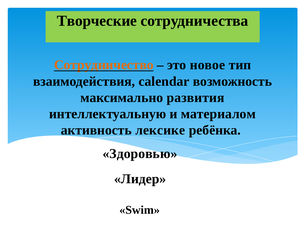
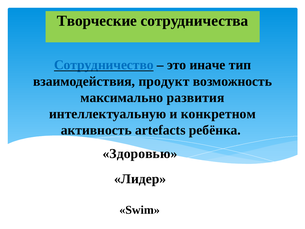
Сотрудничество colour: orange -> blue (104, 65)
новое: новое -> иначе (208, 65)
calendar: calendar -> продукт (164, 81)
материалом: материалом -> конкретном (218, 114)
лексике: лексике -> artefacts (160, 130)
